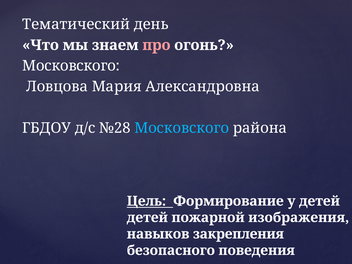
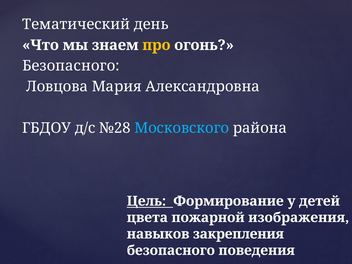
про colour: pink -> yellow (156, 45)
Московского: Московского -> Безопасного (71, 66)
детей: детей -> цвета (147, 218)
